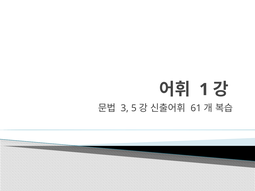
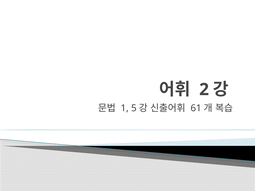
1: 1 -> 2 (204, 90)
3: 3 -> 1 (125, 108)
